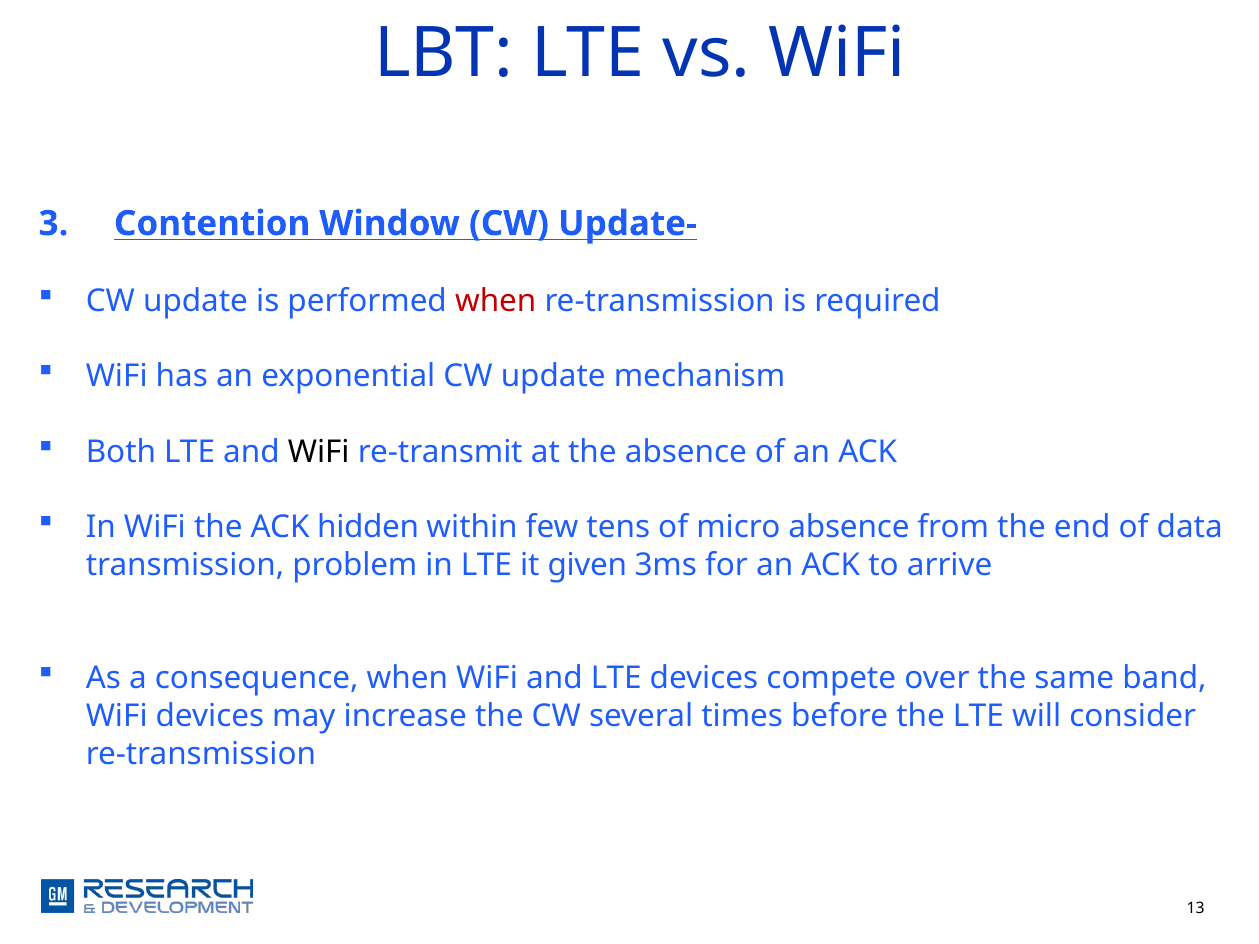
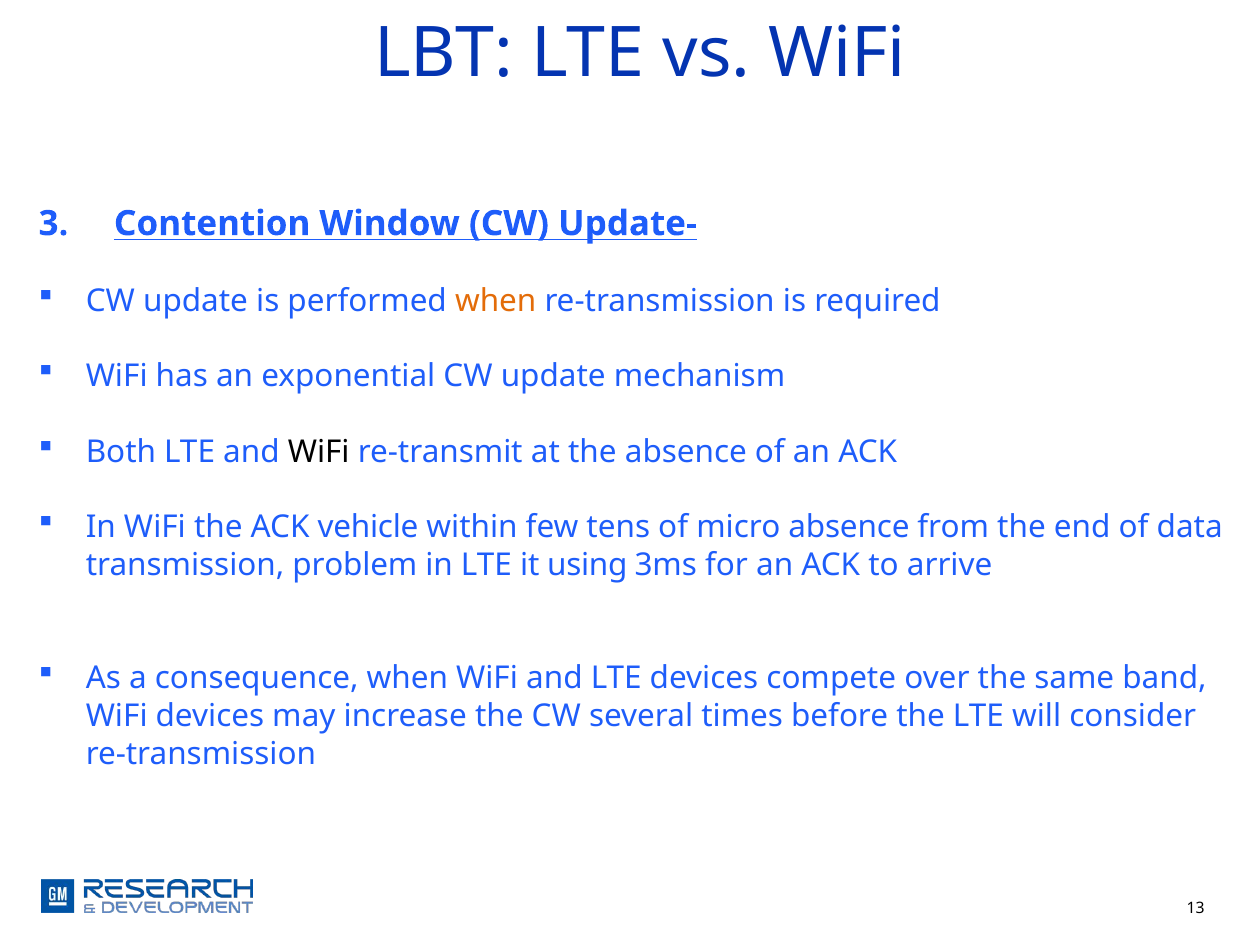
when colour: red -> orange (496, 301)
hidden: hidden -> vehicle (368, 528)
given: given -> using (587, 565)
